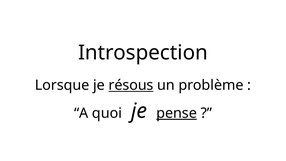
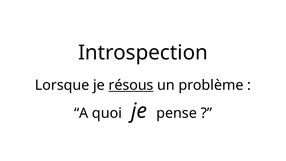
pense underline: present -> none (177, 113)
